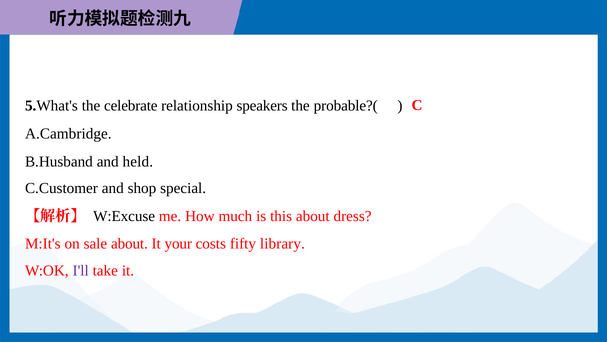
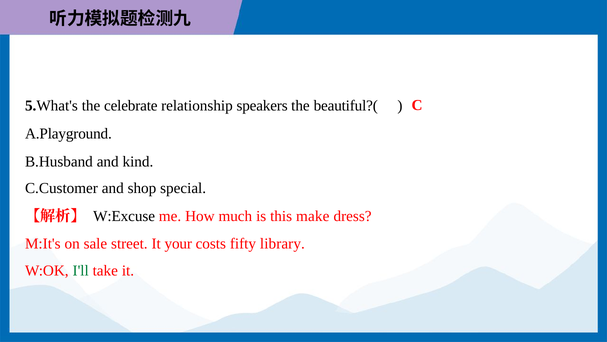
probable?(: probable?( -> beautiful?( (346, 105)
A.Cambridge: A.Cambridge -> A.Playground (68, 134)
held: held -> kind (138, 161)
this about: about -> make (313, 216)
sale about: about -> street (129, 244)
I'll colour: purple -> green (81, 270)
